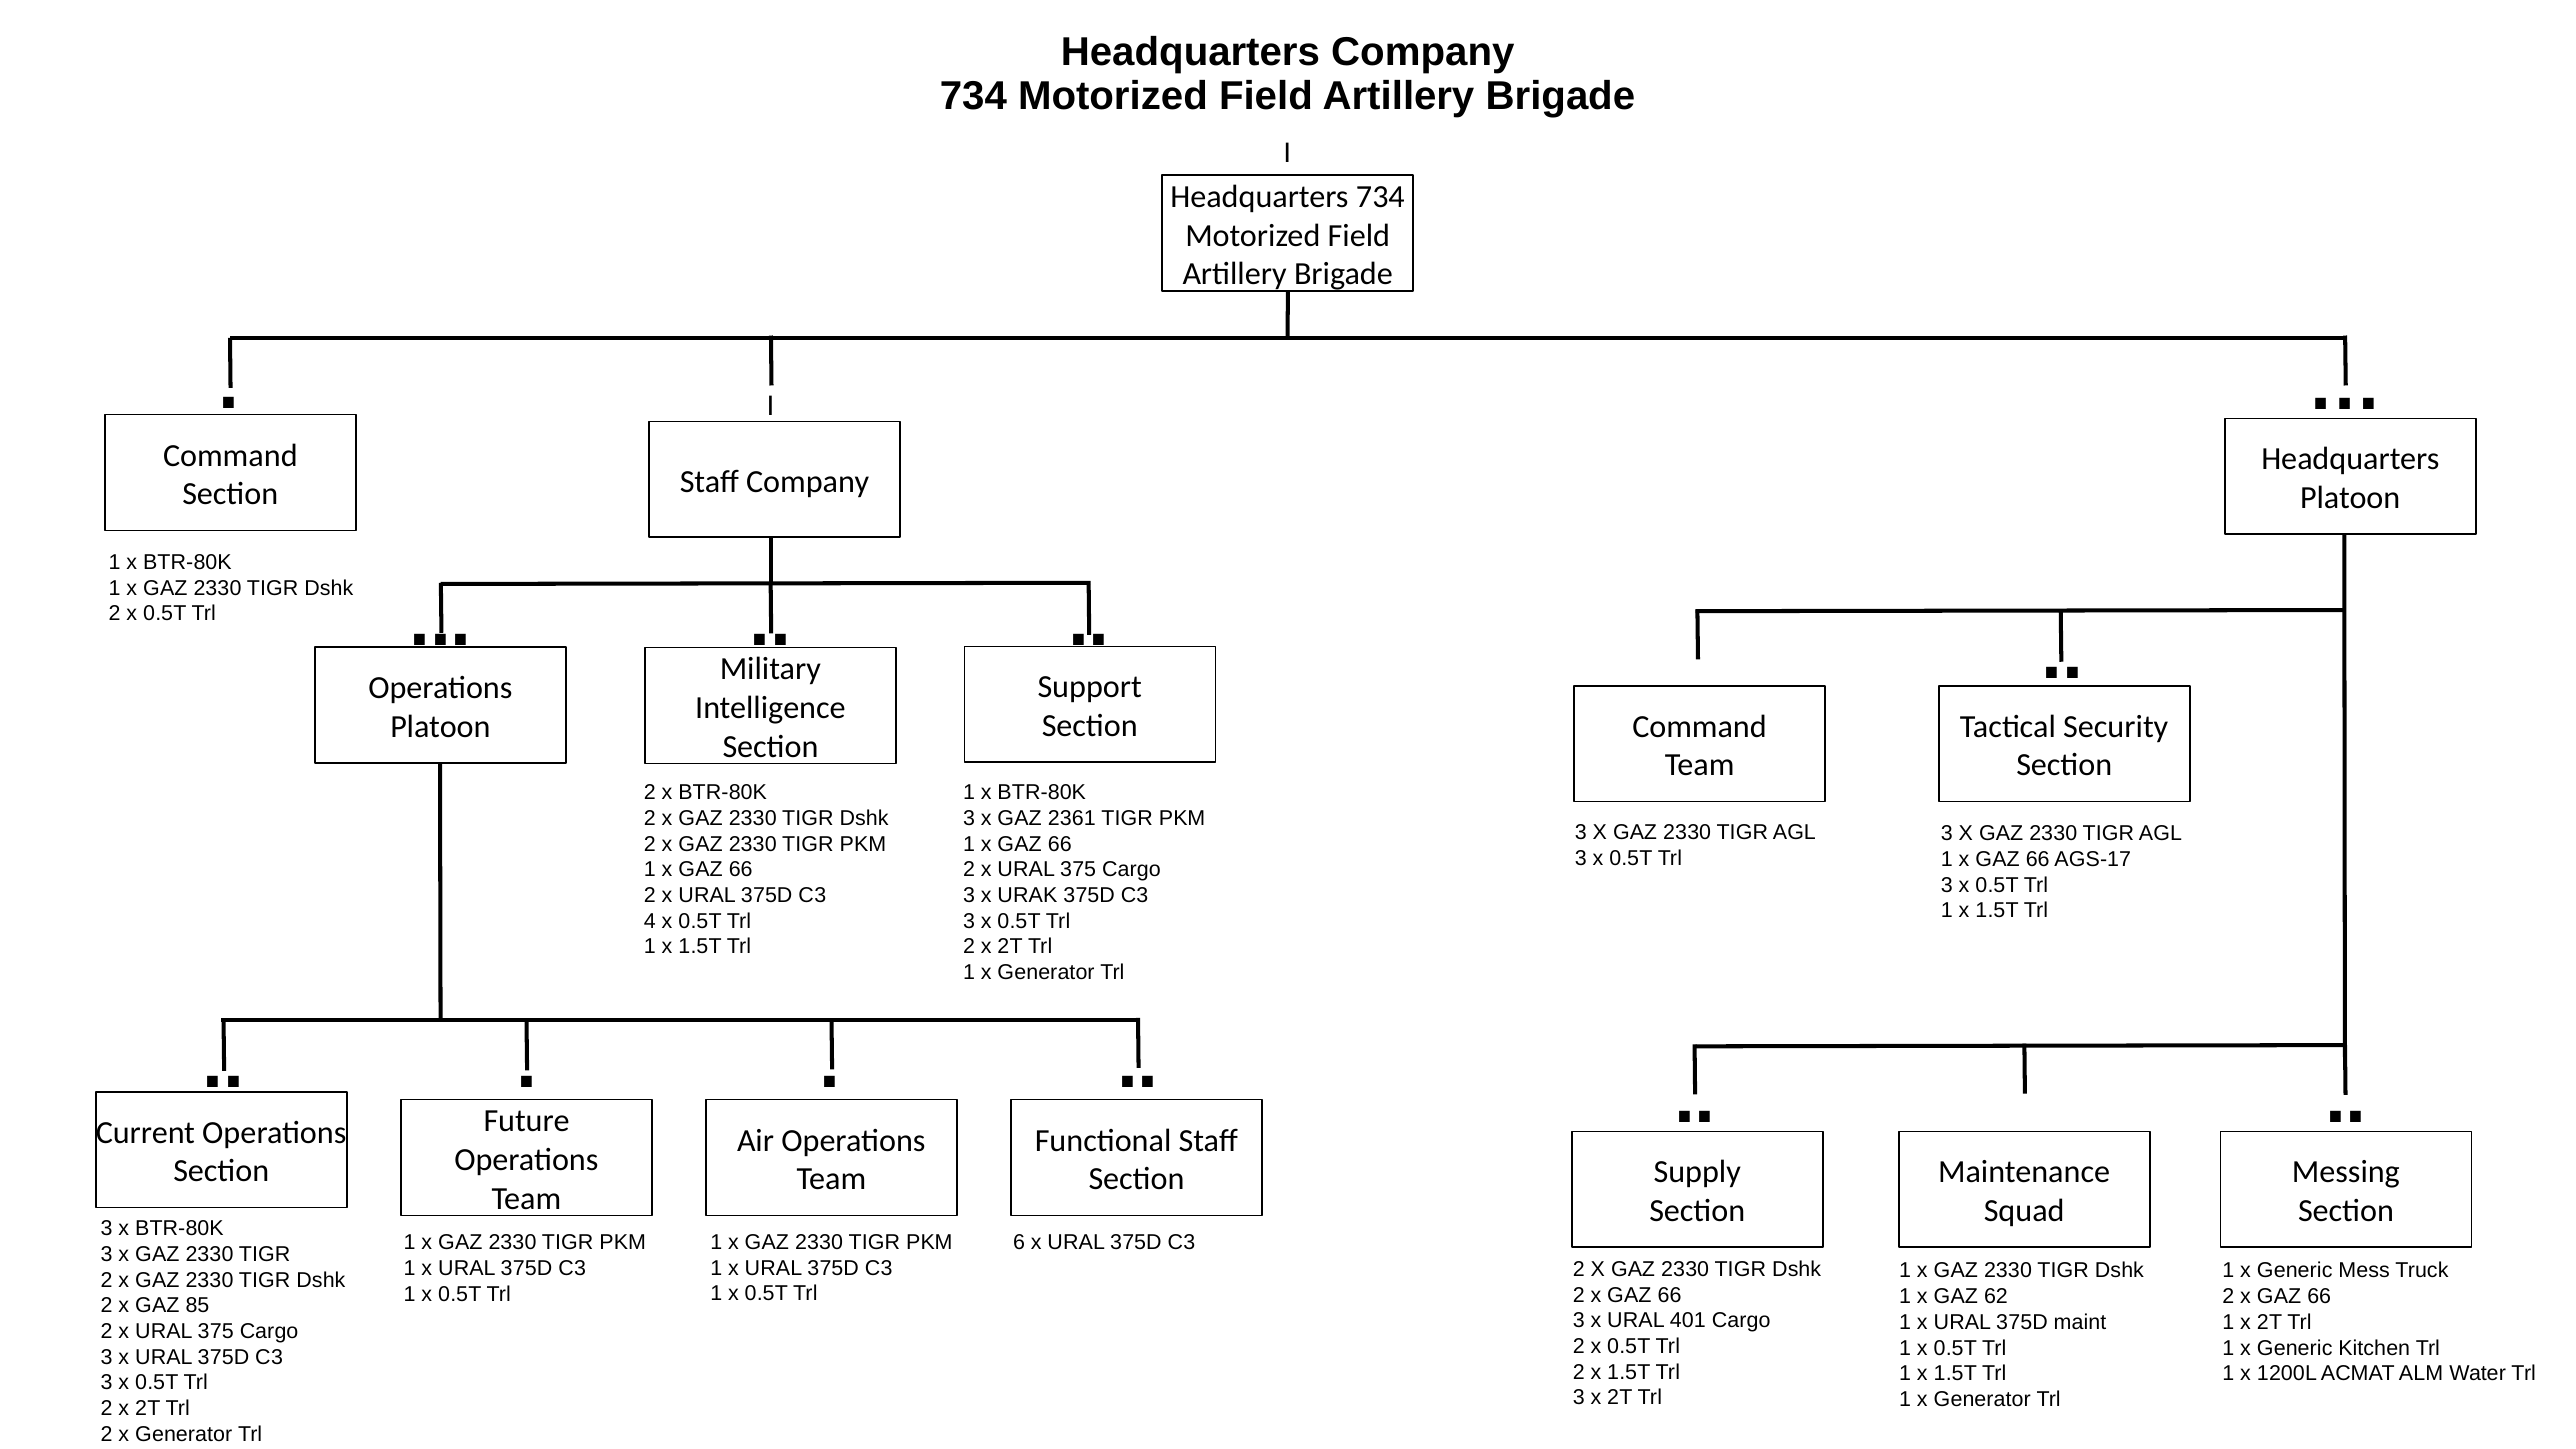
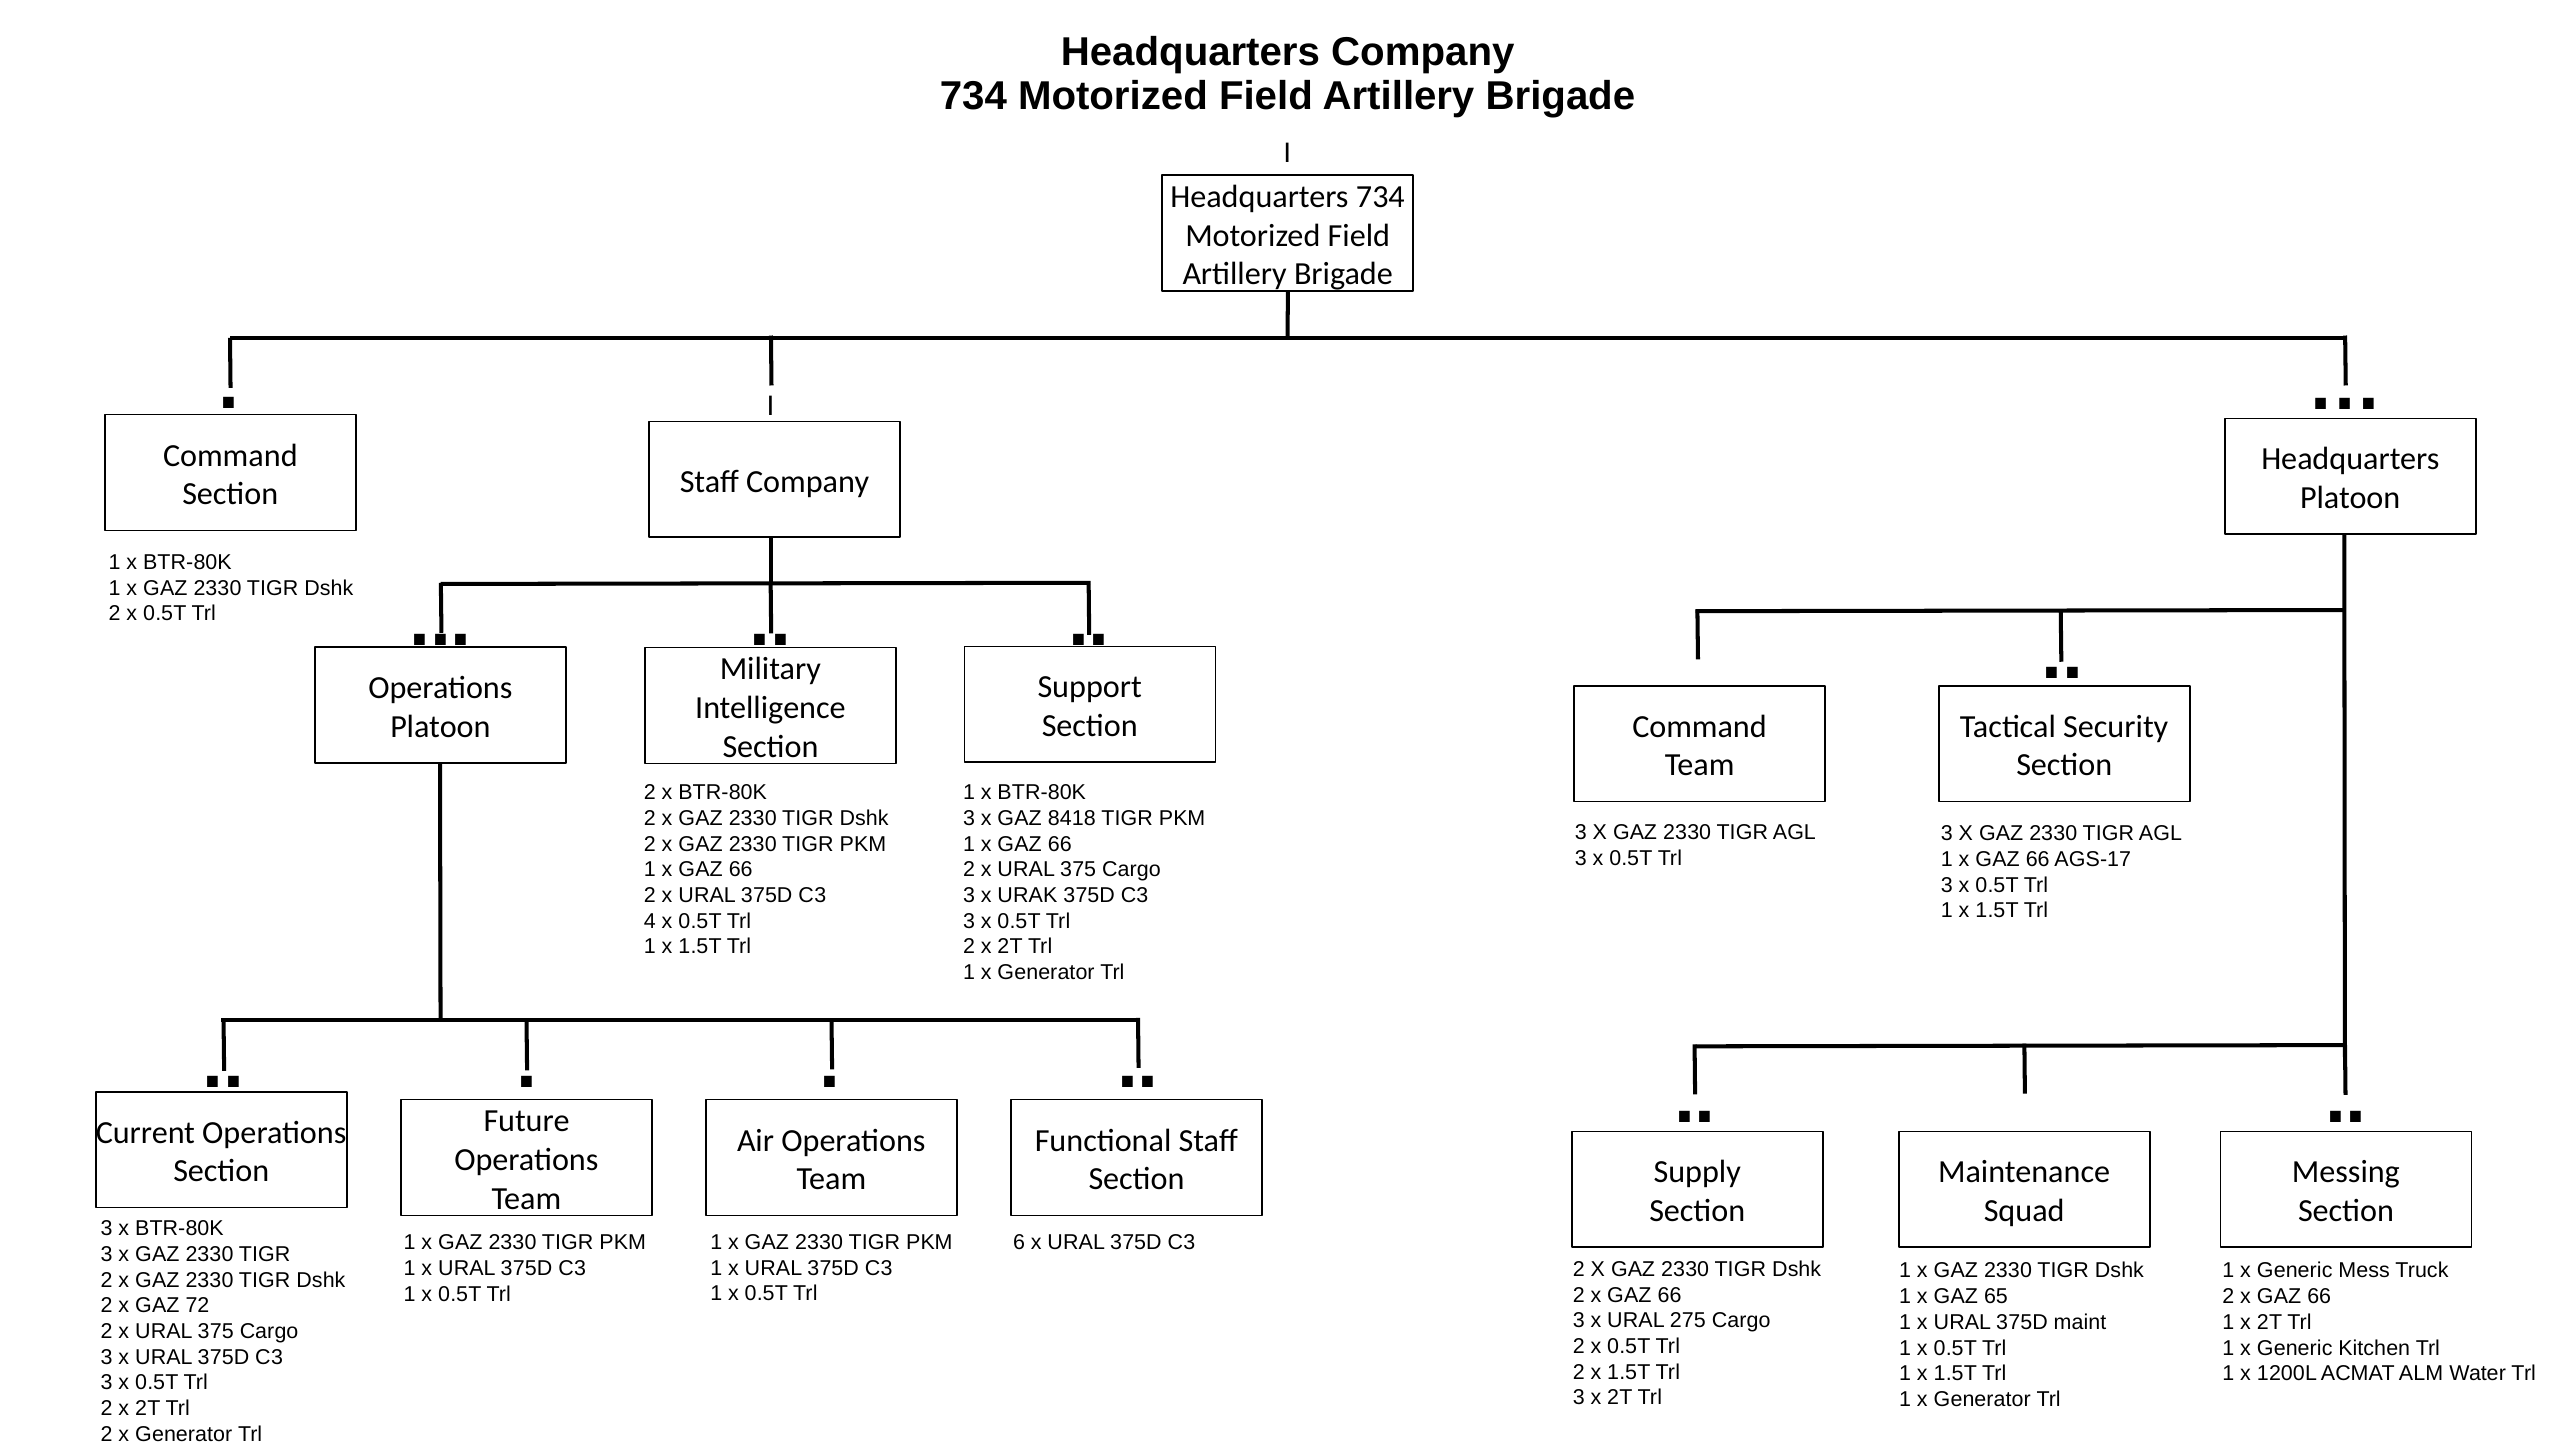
2361: 2361 -> 8418 (1072, 818)
62: 62 -> 65 (1996, 1297)
85: 85 -> 72 (197, 1306)
401: 401 -> 275 (1688, 1321)
